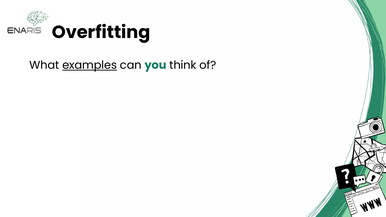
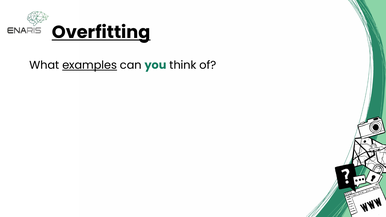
Overfitting underline: none -> present (101, 32)
